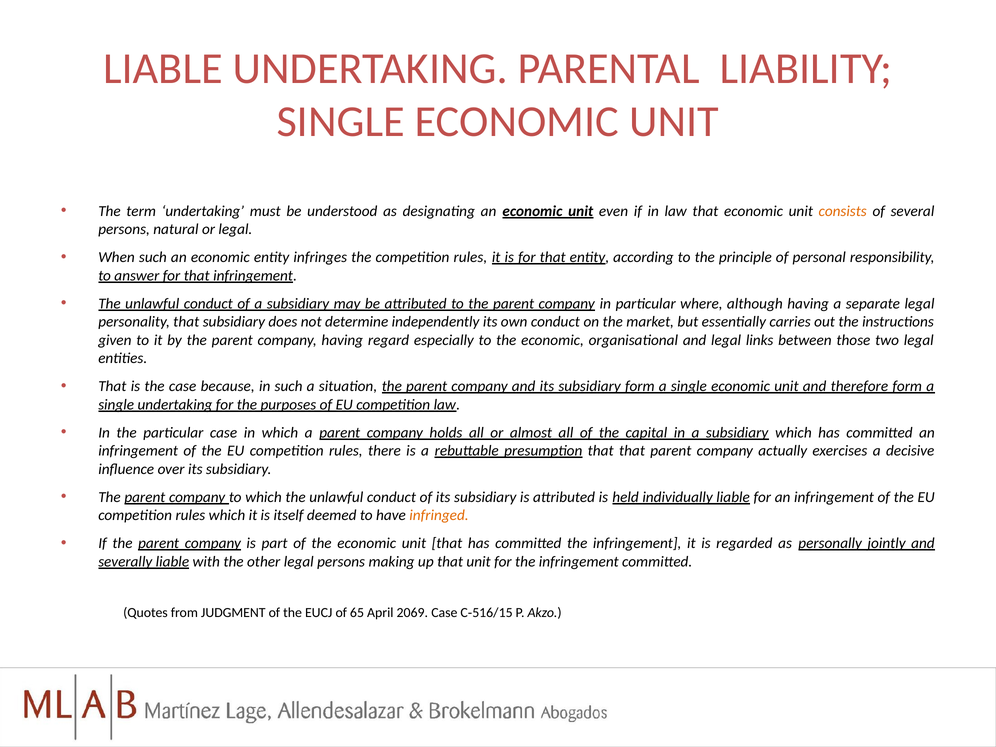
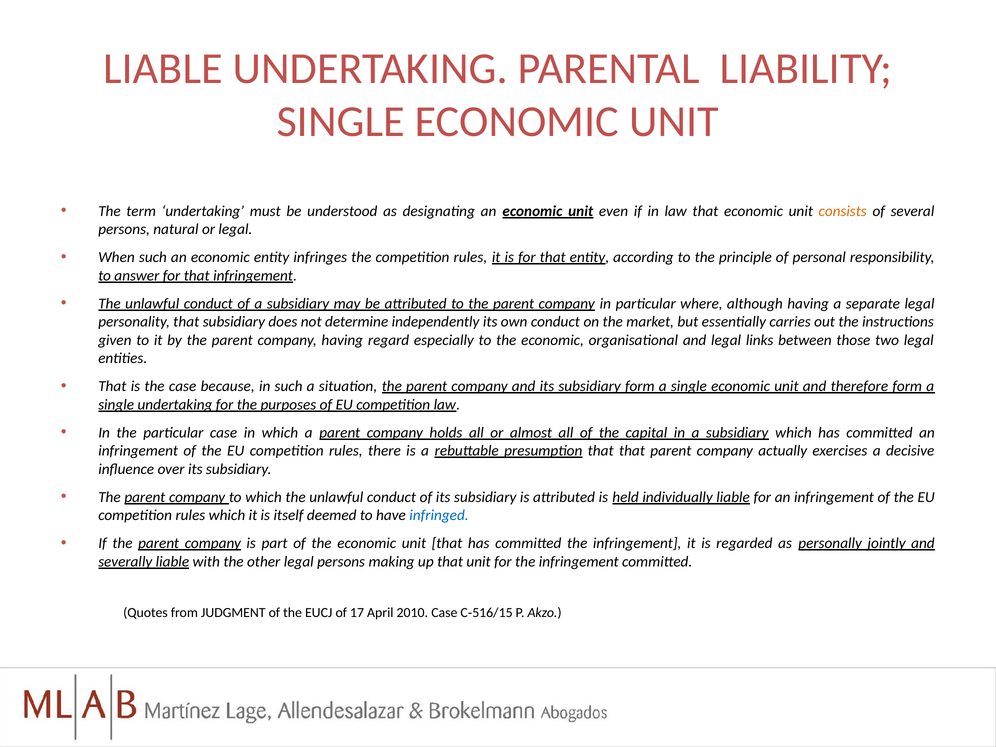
infringed colour: orange -> blue (439, 515)
65: 65 -> 17 (357, 613)
2069: 2069 -> 2010 (412, 613)
